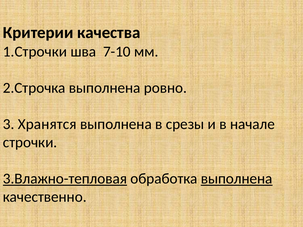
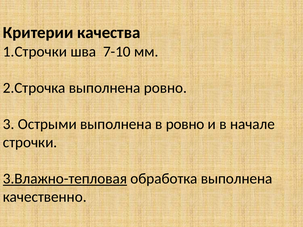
Хранятся: Хранятся -> Острыми (47, 124)
в срезы: срезы -> ровно (185, 124)
выполнена underline: present -> none (237, 179)
